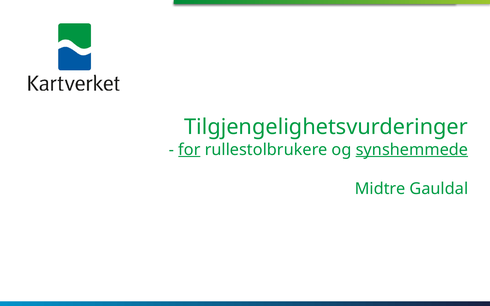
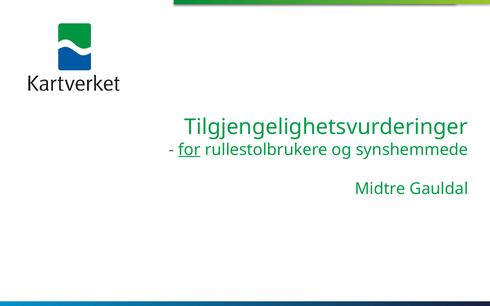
synshemmede underline: present -> none (412, 150)
